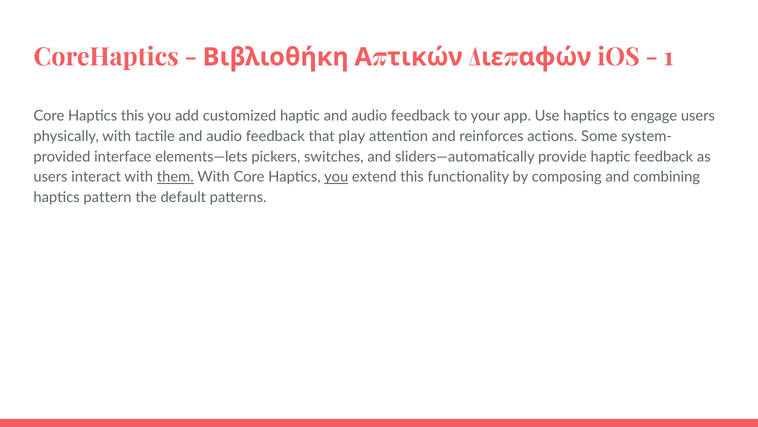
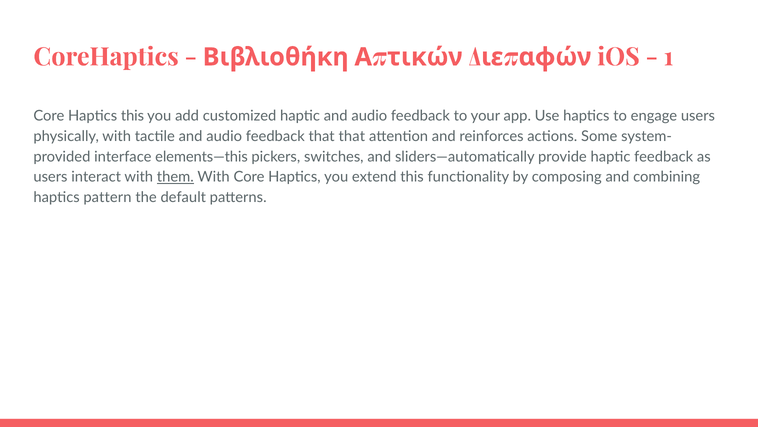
that play: play -> that (352, 136)
elements—lets: elements—lets -> elements—this (201, 156)
you underline: present -> none (336, 177)
